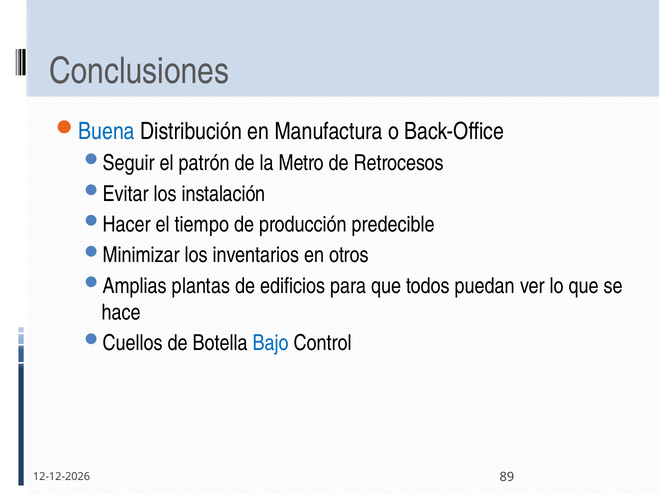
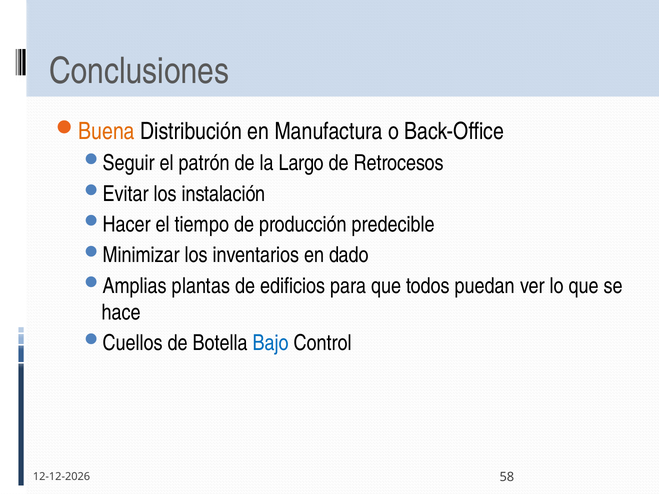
Buena colour: blue -> orange (107, 131)
Metro: Metro -> Largo (301, 163)
otros: otros -> dado (349, 255)
89: 89 -> 58 (507, 477)
